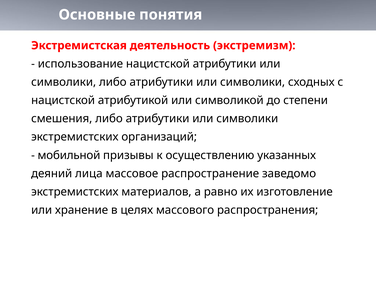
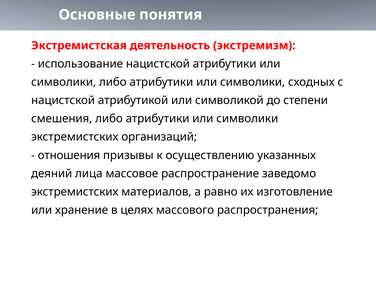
мобильной: мобильной -> отношения (69, 155)
